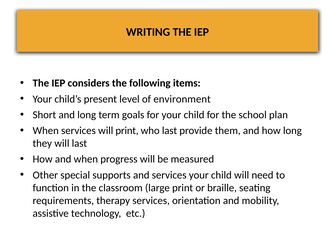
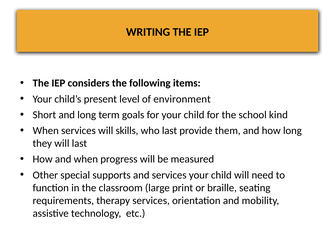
plan: plan -> kind (278, 115)
will print: print -> skills (127, 131)
